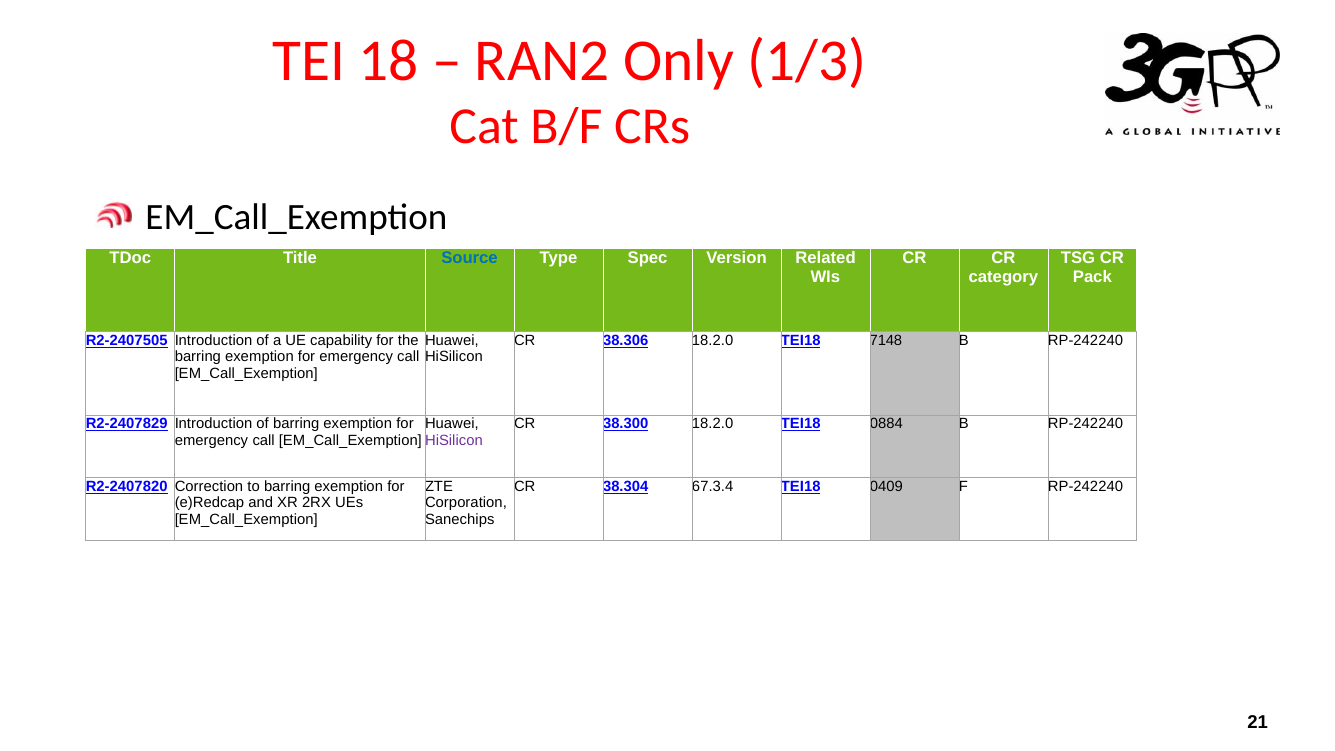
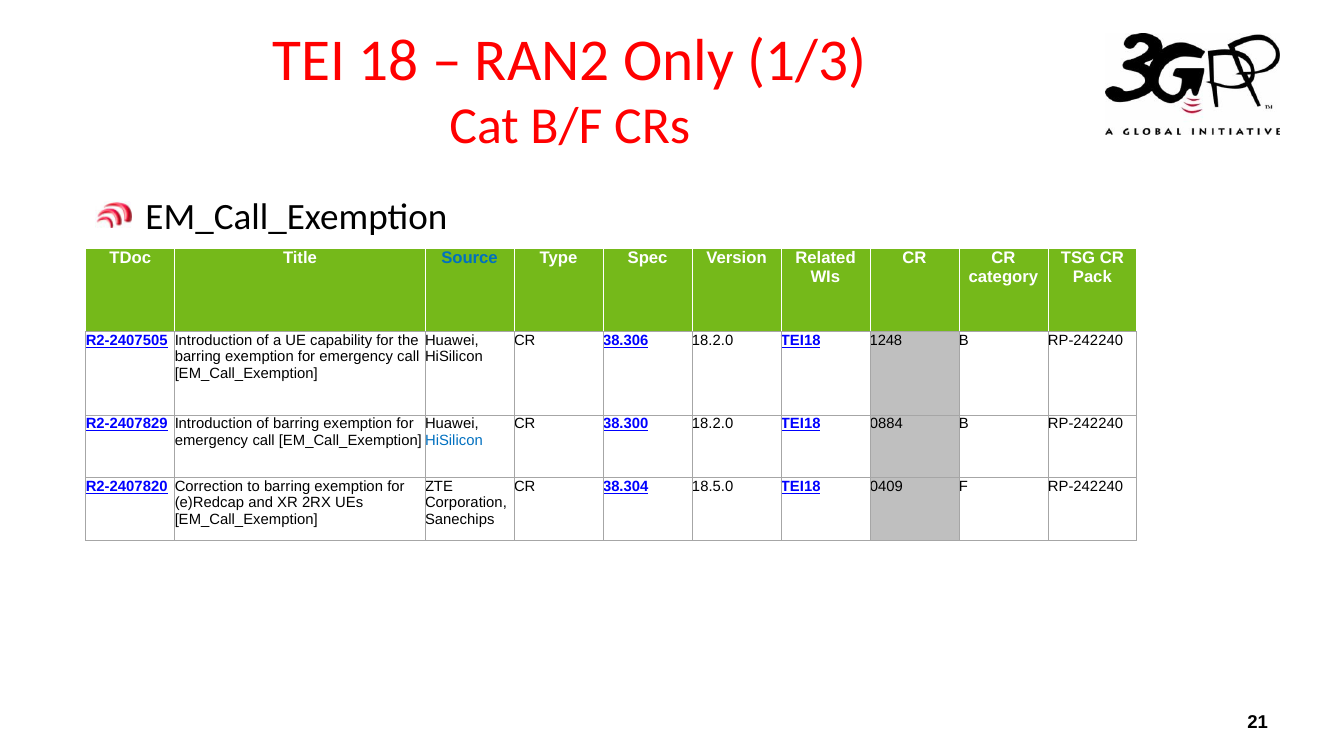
7148: 7148 -> 1248 (886, 340)
HiSilicon colour: purple -> blue (454, 440)
67.3.4: 67.3.4 -> 18.5.0 (713, 486)
